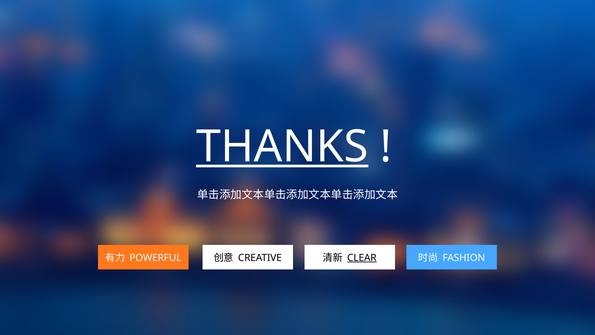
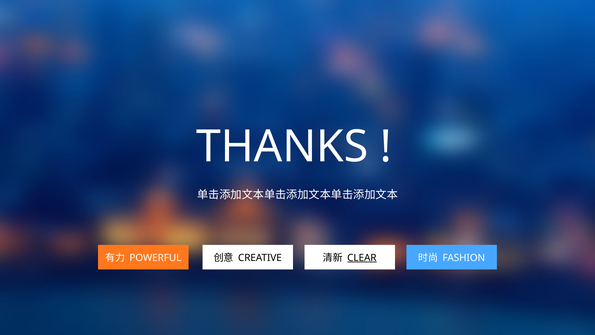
THANKS underline: present -> none (282, 147)
